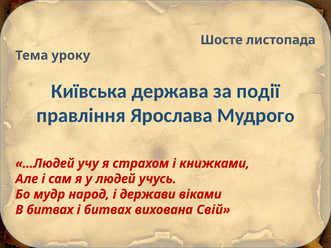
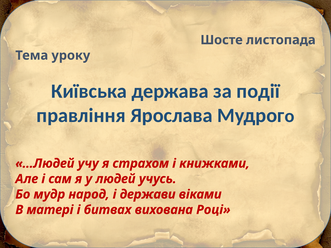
В битвах: битвах -> матері (50, 210)
Свій: Свій -> Році (213, 210)
